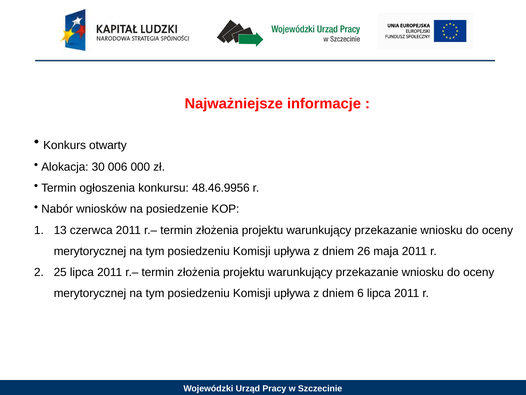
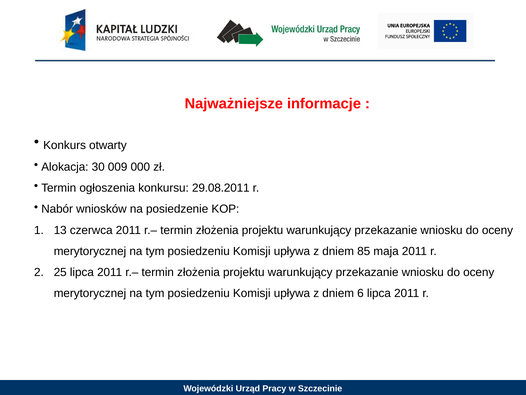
006: 006 -> 009 (118, 167)
48.46.9956: 48.46.9956 -> 29.08.2011 (221, 188)
26: 26 -> 85 (364, 251)
